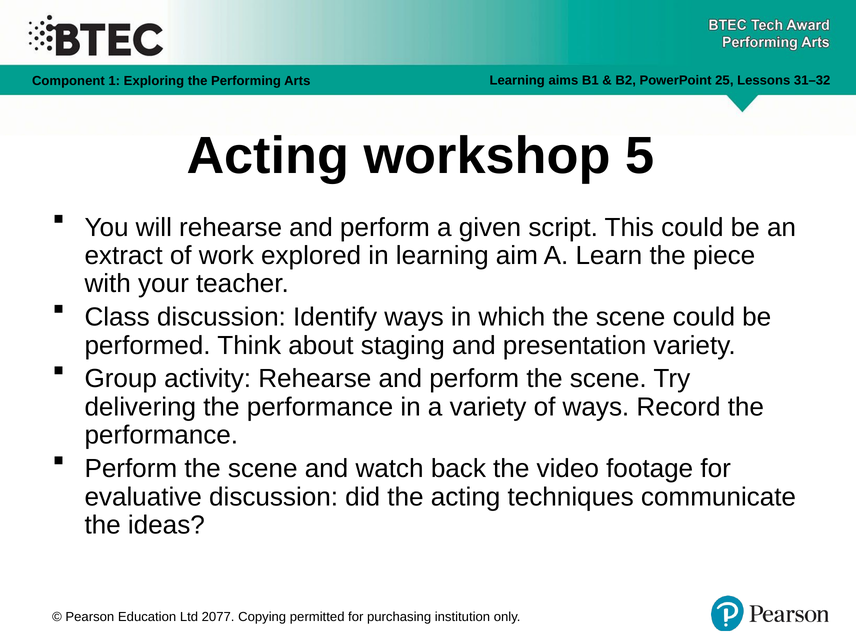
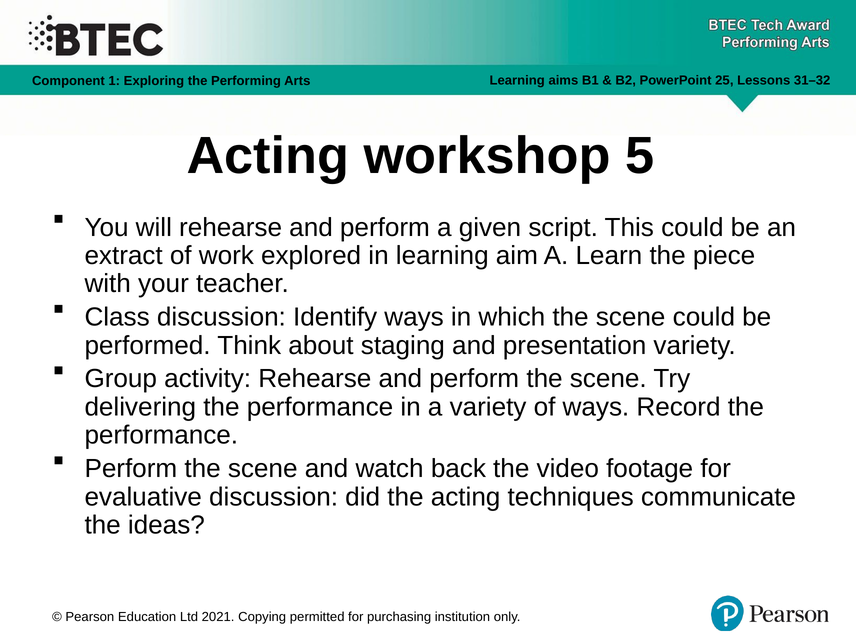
2077: 2077 -> 2021 (218, 617)
